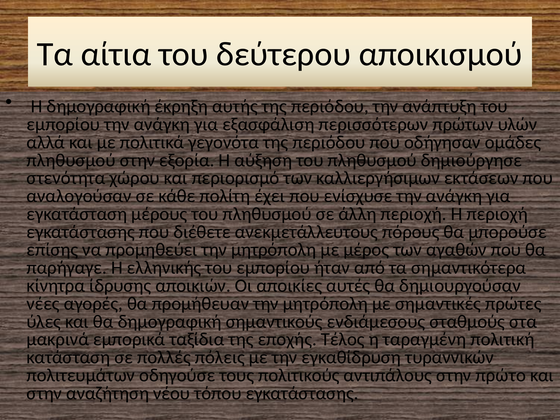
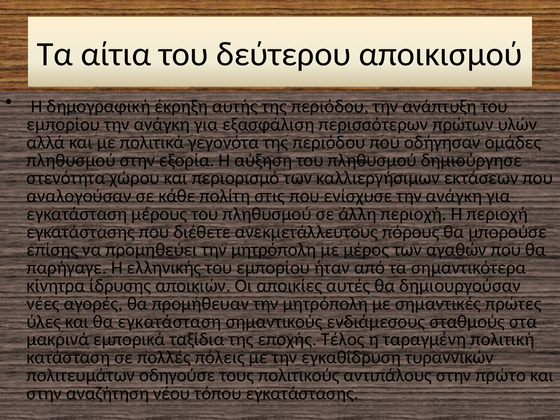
έχει: έχει -> στις (270, 196)
θα δημογραφική: δημογραφική -> εγκατάσταση (170, 322)
